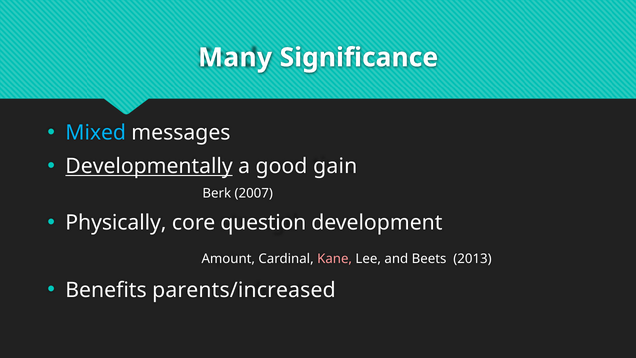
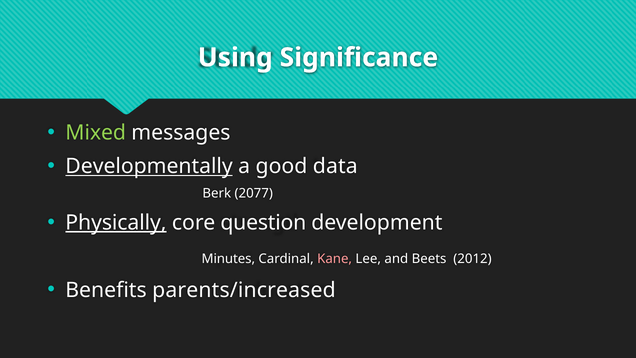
Many: Many -> Using (235, 58)
Mixed colour: light blue -> light green (96, 133)
gain: gain -> data (335, 166)
2007: 2007 -> 2077 (254, 193)
Physically underline: none -> present (116, 222)
Amount: Amount -> Minutes (228, 259)
2013: 2013 -> 2012 (473, 259)
